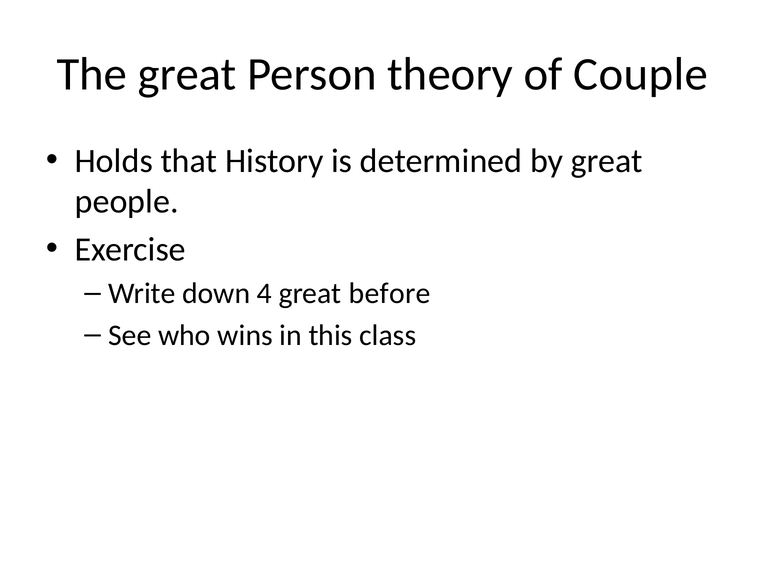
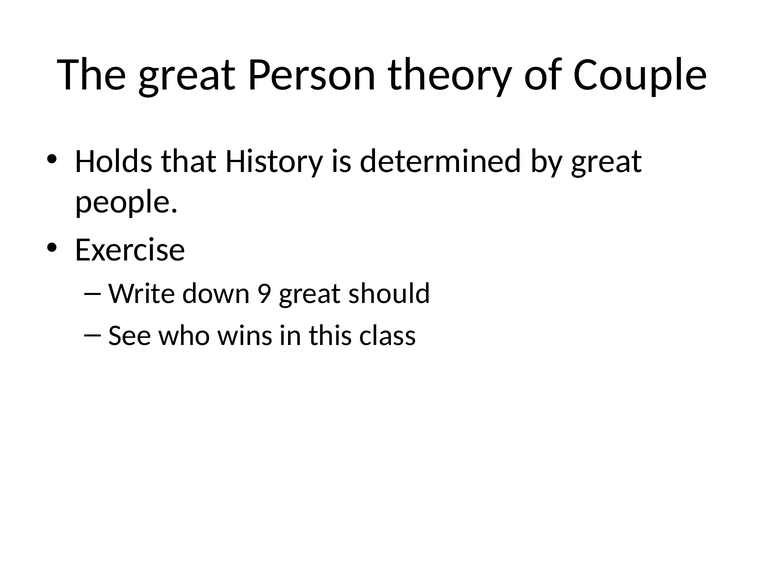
4: 4 -> 9 (264, 293)
before: before -> should (390, 293)
